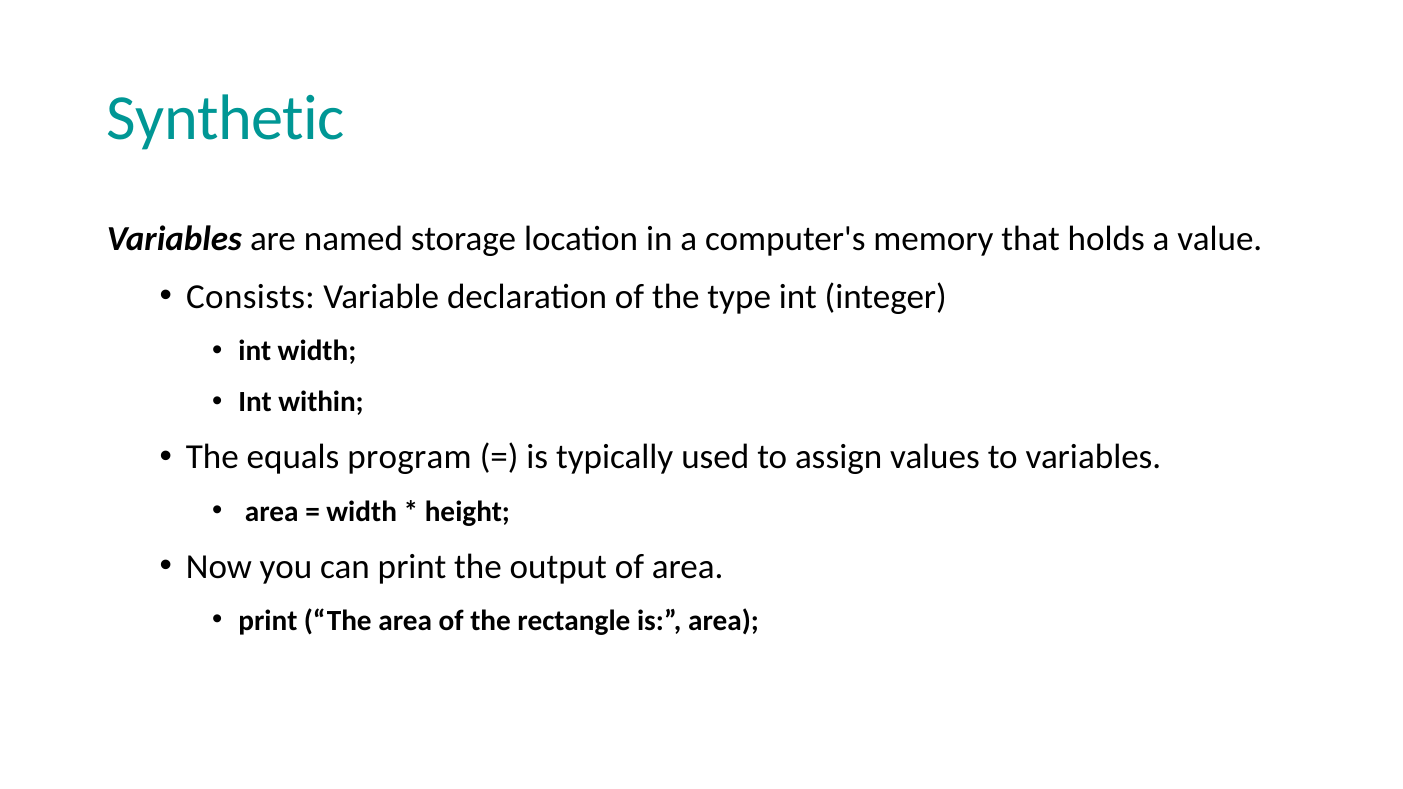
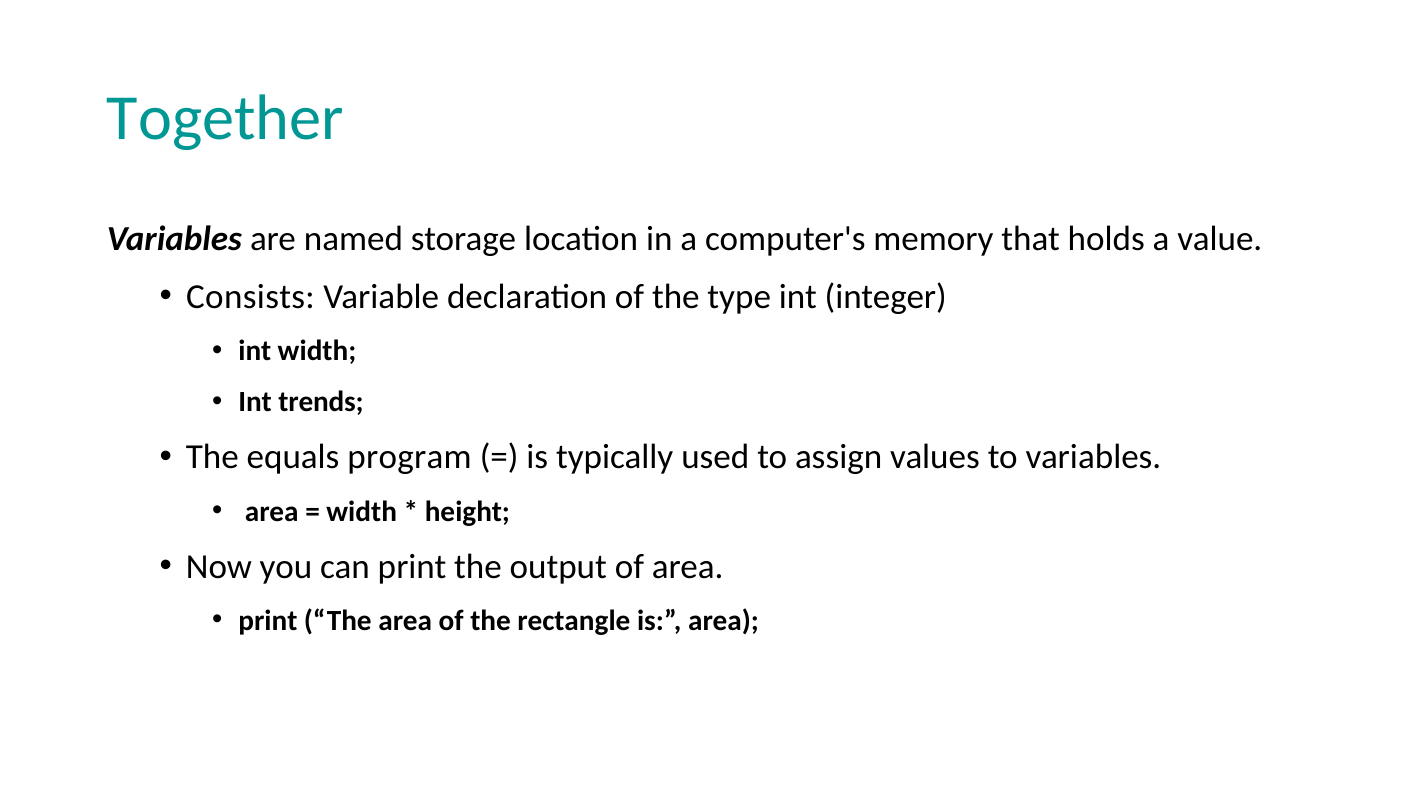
Synthetic: Synthetic -> Together (226, 118)
within: within -> trends (321, 402)
